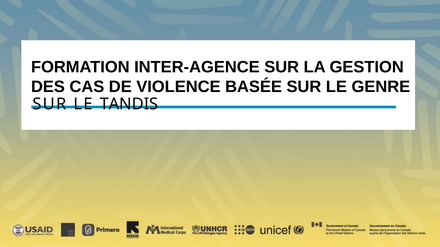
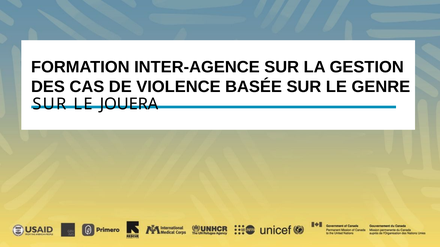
TANDIS: TANDIS -> JOUERA (129, 104)
